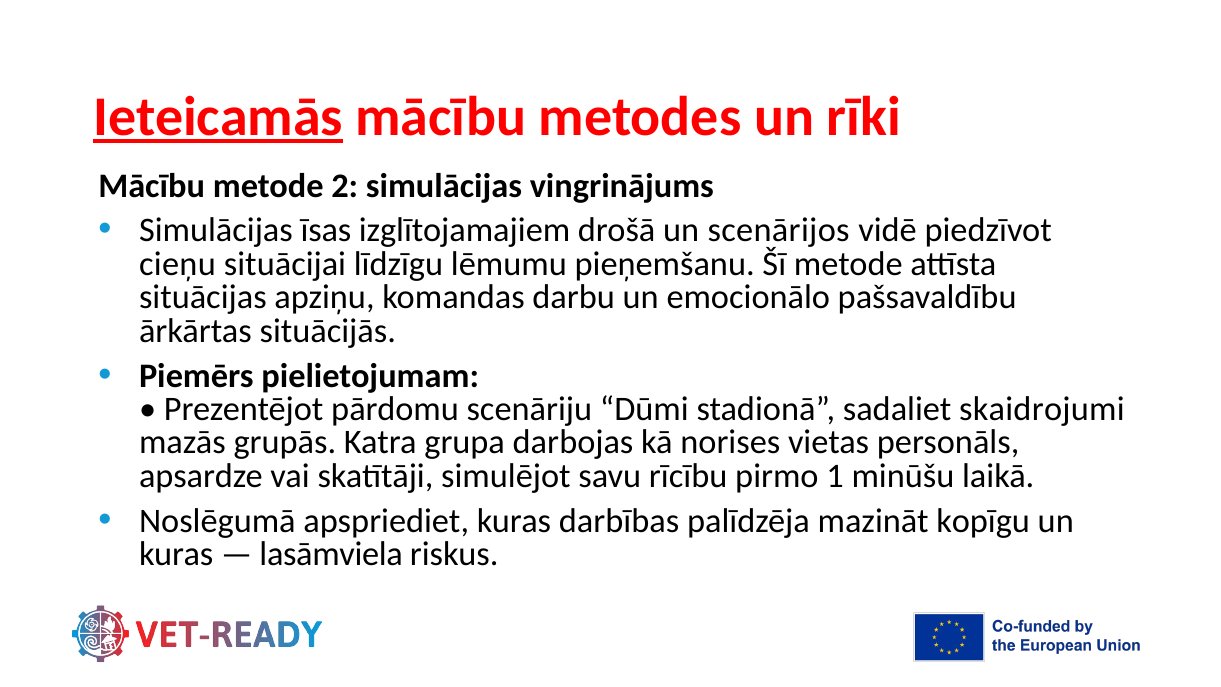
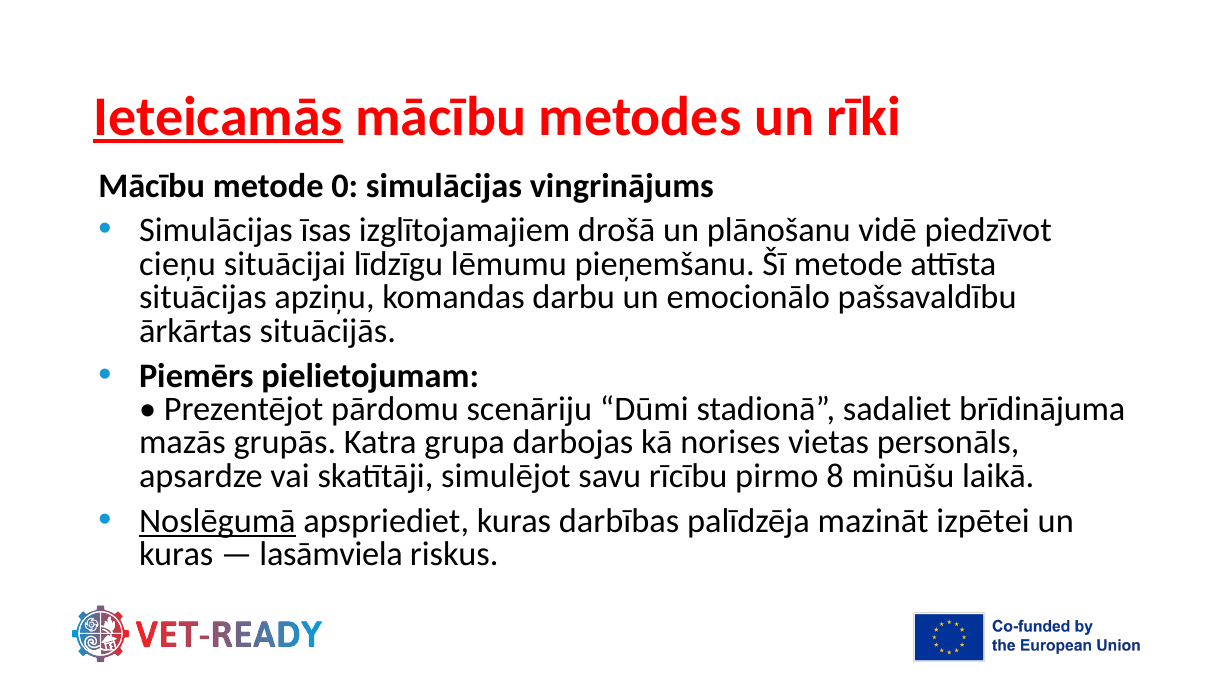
2: 2 -> 0 (345, 186)
scenārijos: scenārijos -> plānošanu (779, 230)
skaidrojumi: skaidrojumi -> brīdinājuma (1042, 409)
1: 1 -> 8 (835, 476)
Noslēgumā underline: none -> present (217, 521)
kopīgu: kopīgu -> izpētei (983, 521)
